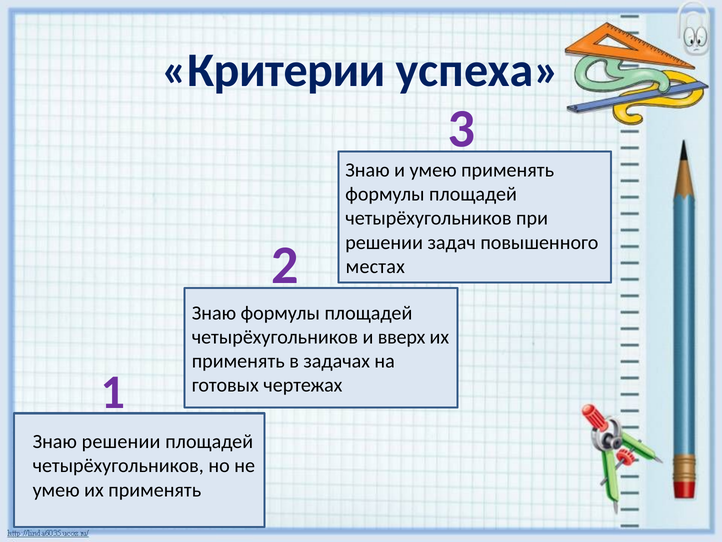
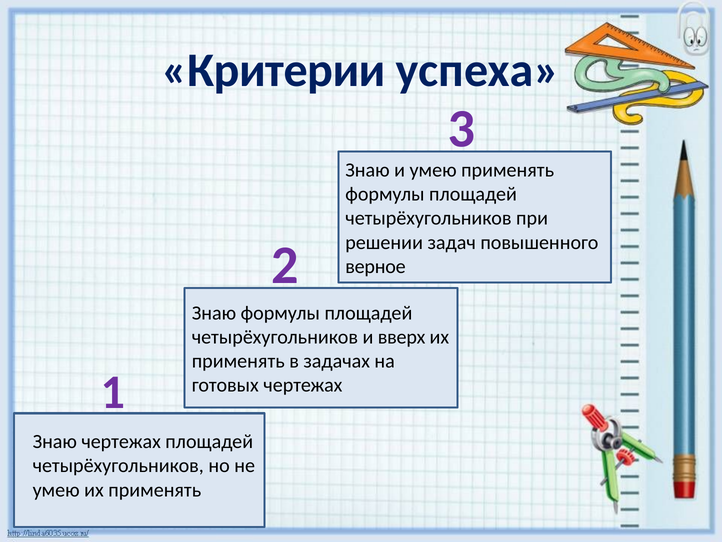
местах: местах -> верное (375, 266)
Знаю решении: решении -> чертежах (121, 441)
